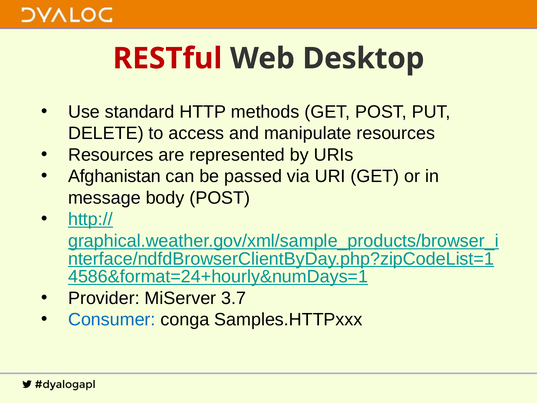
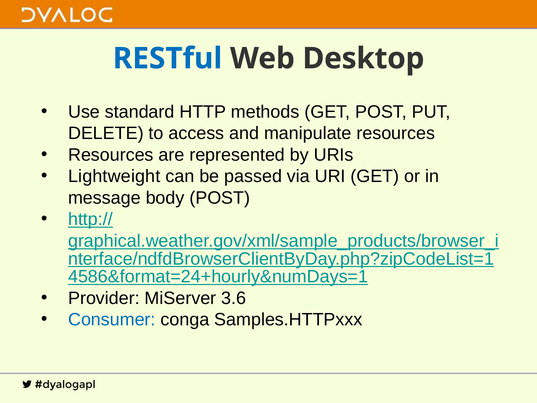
RESTful colour: red -> blue (168, 58)
Afghanistan: Afghanistan -> Lightweight (114, 176)
3.7: 3.7 -> 3.6 (234, 298)
